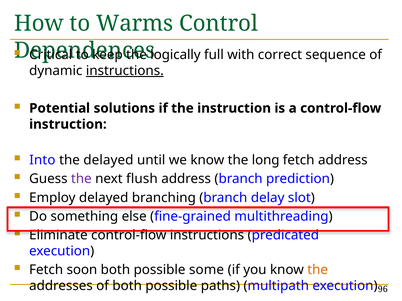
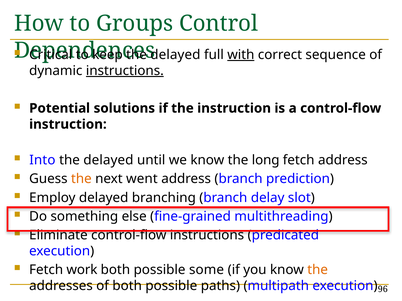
Warms: Warms -> Groups (135, 24)
logically: logically -> delayed (175, 55)
with underline: none -> present (241, 55)
the colour: purple -> orange (81, 179)
flush: flush -> went (142, 179)
soon: soon -> work (82, 270)
